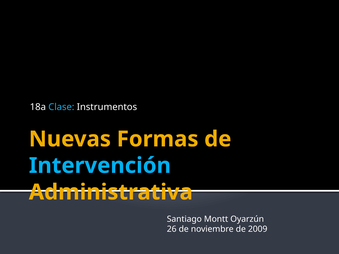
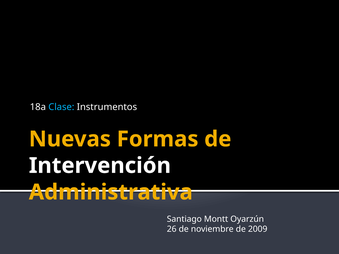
Intervención colour: light blue -> white (100, 166)
